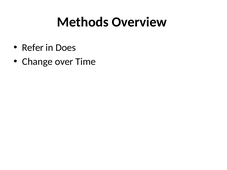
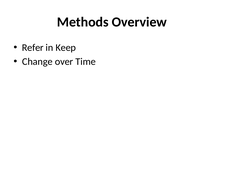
Does: Does -> Keep (66, 48)
